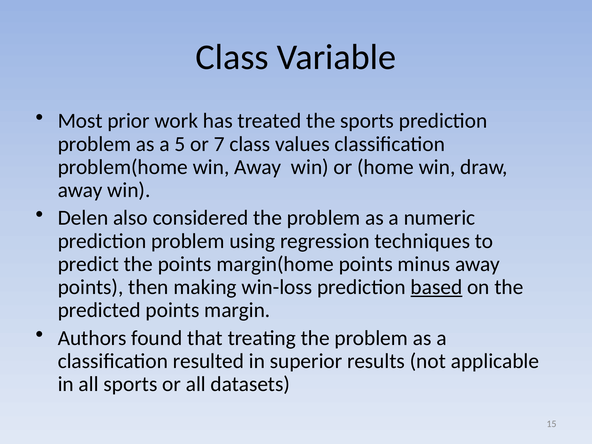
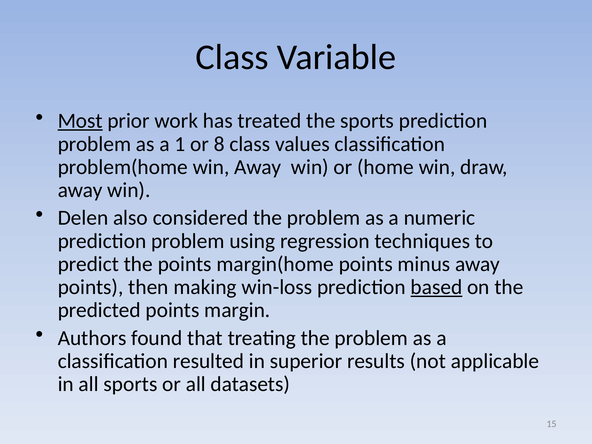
Most underline: none -> present (80, 121)
5: 5 -> 1 (180, 144)
7: 7 -> 8 (219, 144)
